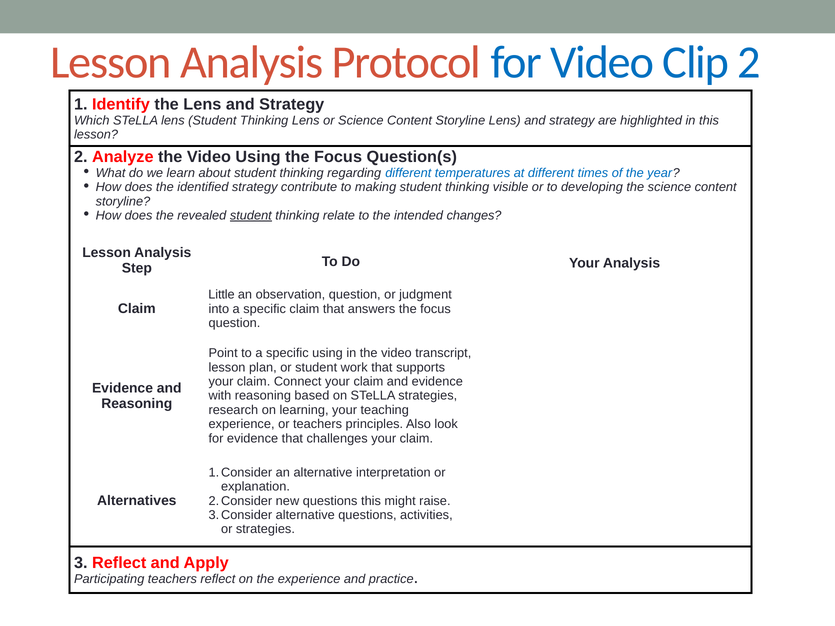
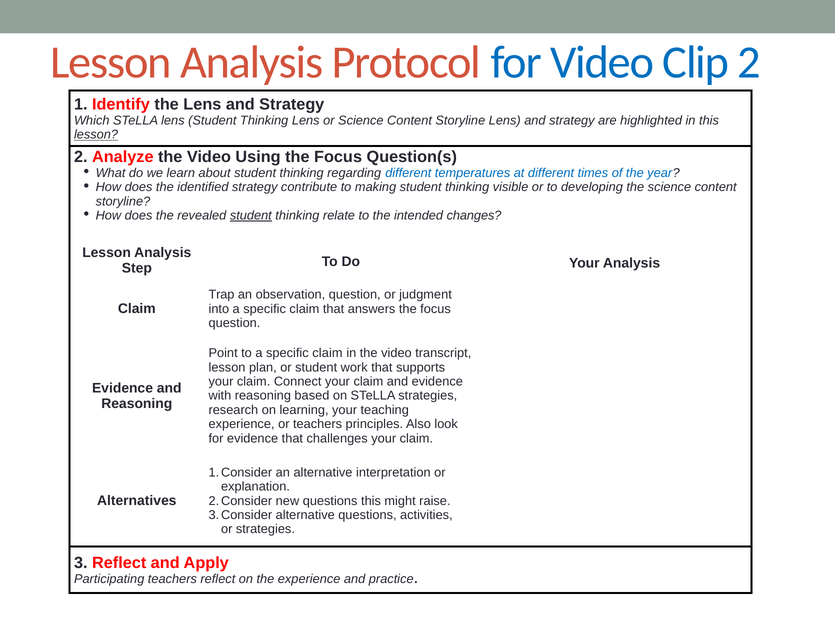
lesson underline: none -> present (96, 135)
Little: Little -> Trap (222, 295)
to a specific using: using -> claim (327, 353)
